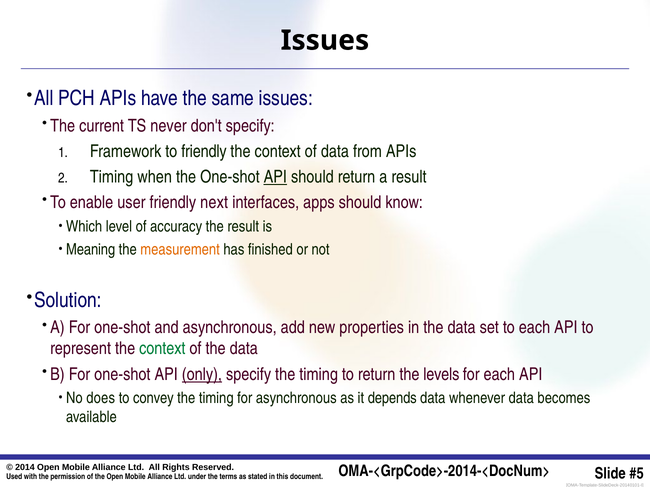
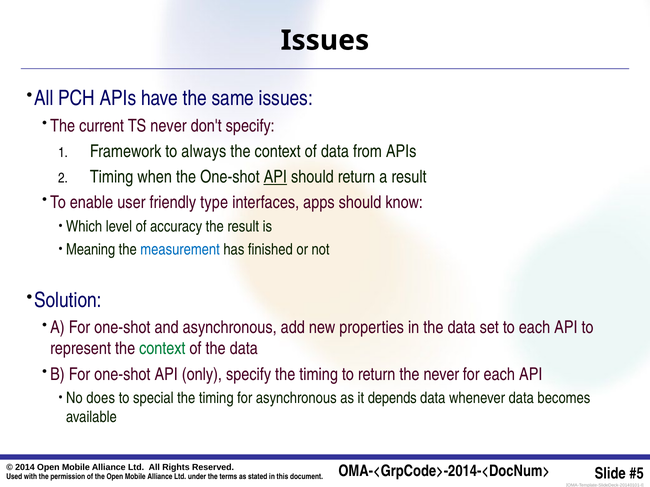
to friendly: friendly -> always (204, 151)
next: next -> type (214, 203)
measurement colour: orange -> blue (180, 250)
only underline: present -> none (202, 375)
the levels: levels -> never (441, 375)
convey: convey -> special (153, 399)
